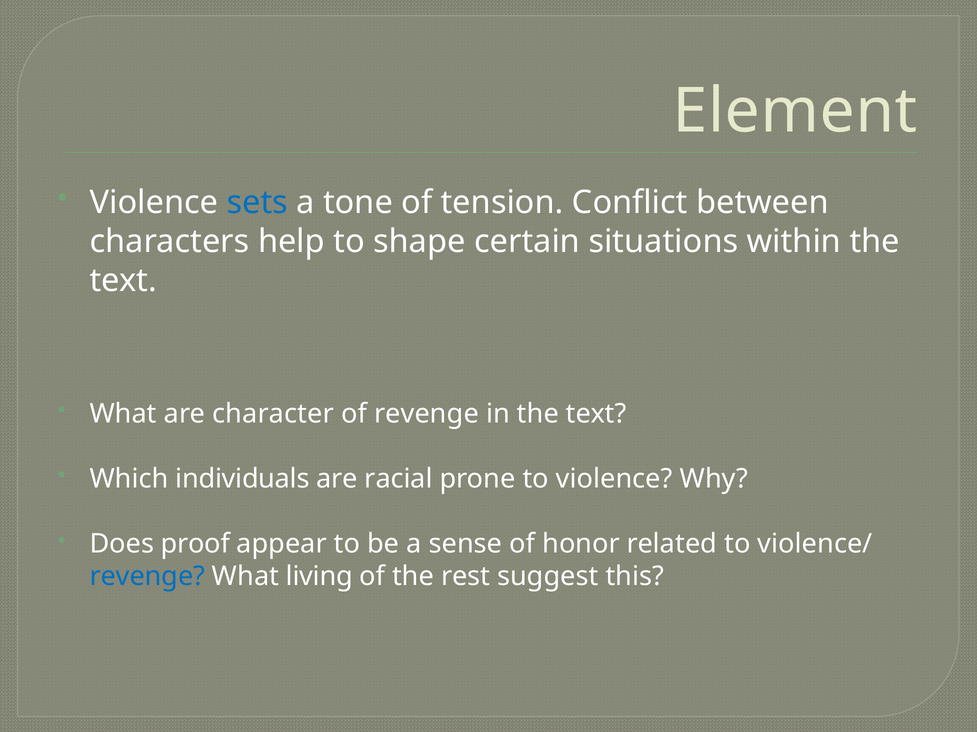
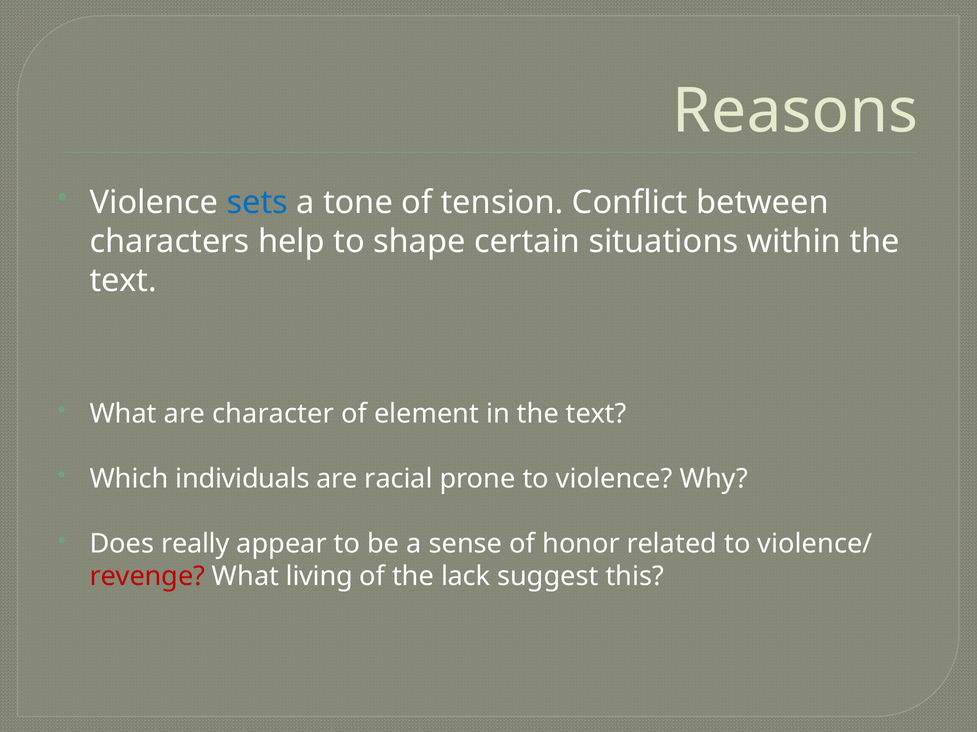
Element: Element -> Reasons (795, 111)
of revenge: revenge -> element (427, 414)
proof: proof -> really (195, 545)
revenge colour: blue -> red (147, 577)
rest: rest -> lack (466, 577)
